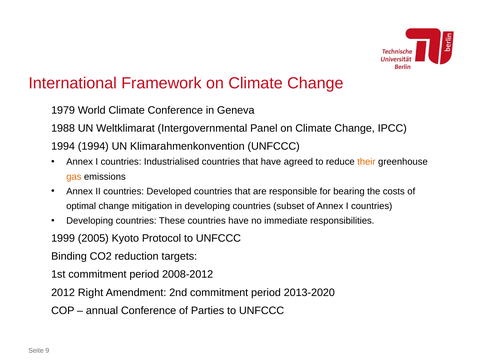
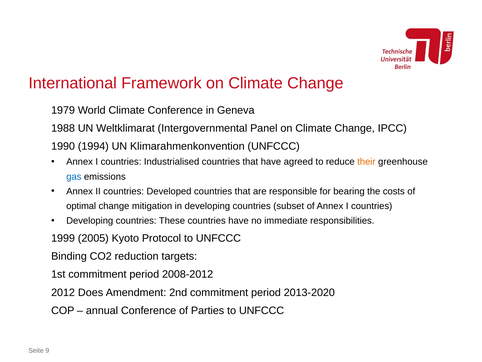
1994: 1994 -> 1990 (63, 146)
gas colour: orange -> blue (74, 176)
Right: Right -> Does (91, 292)
